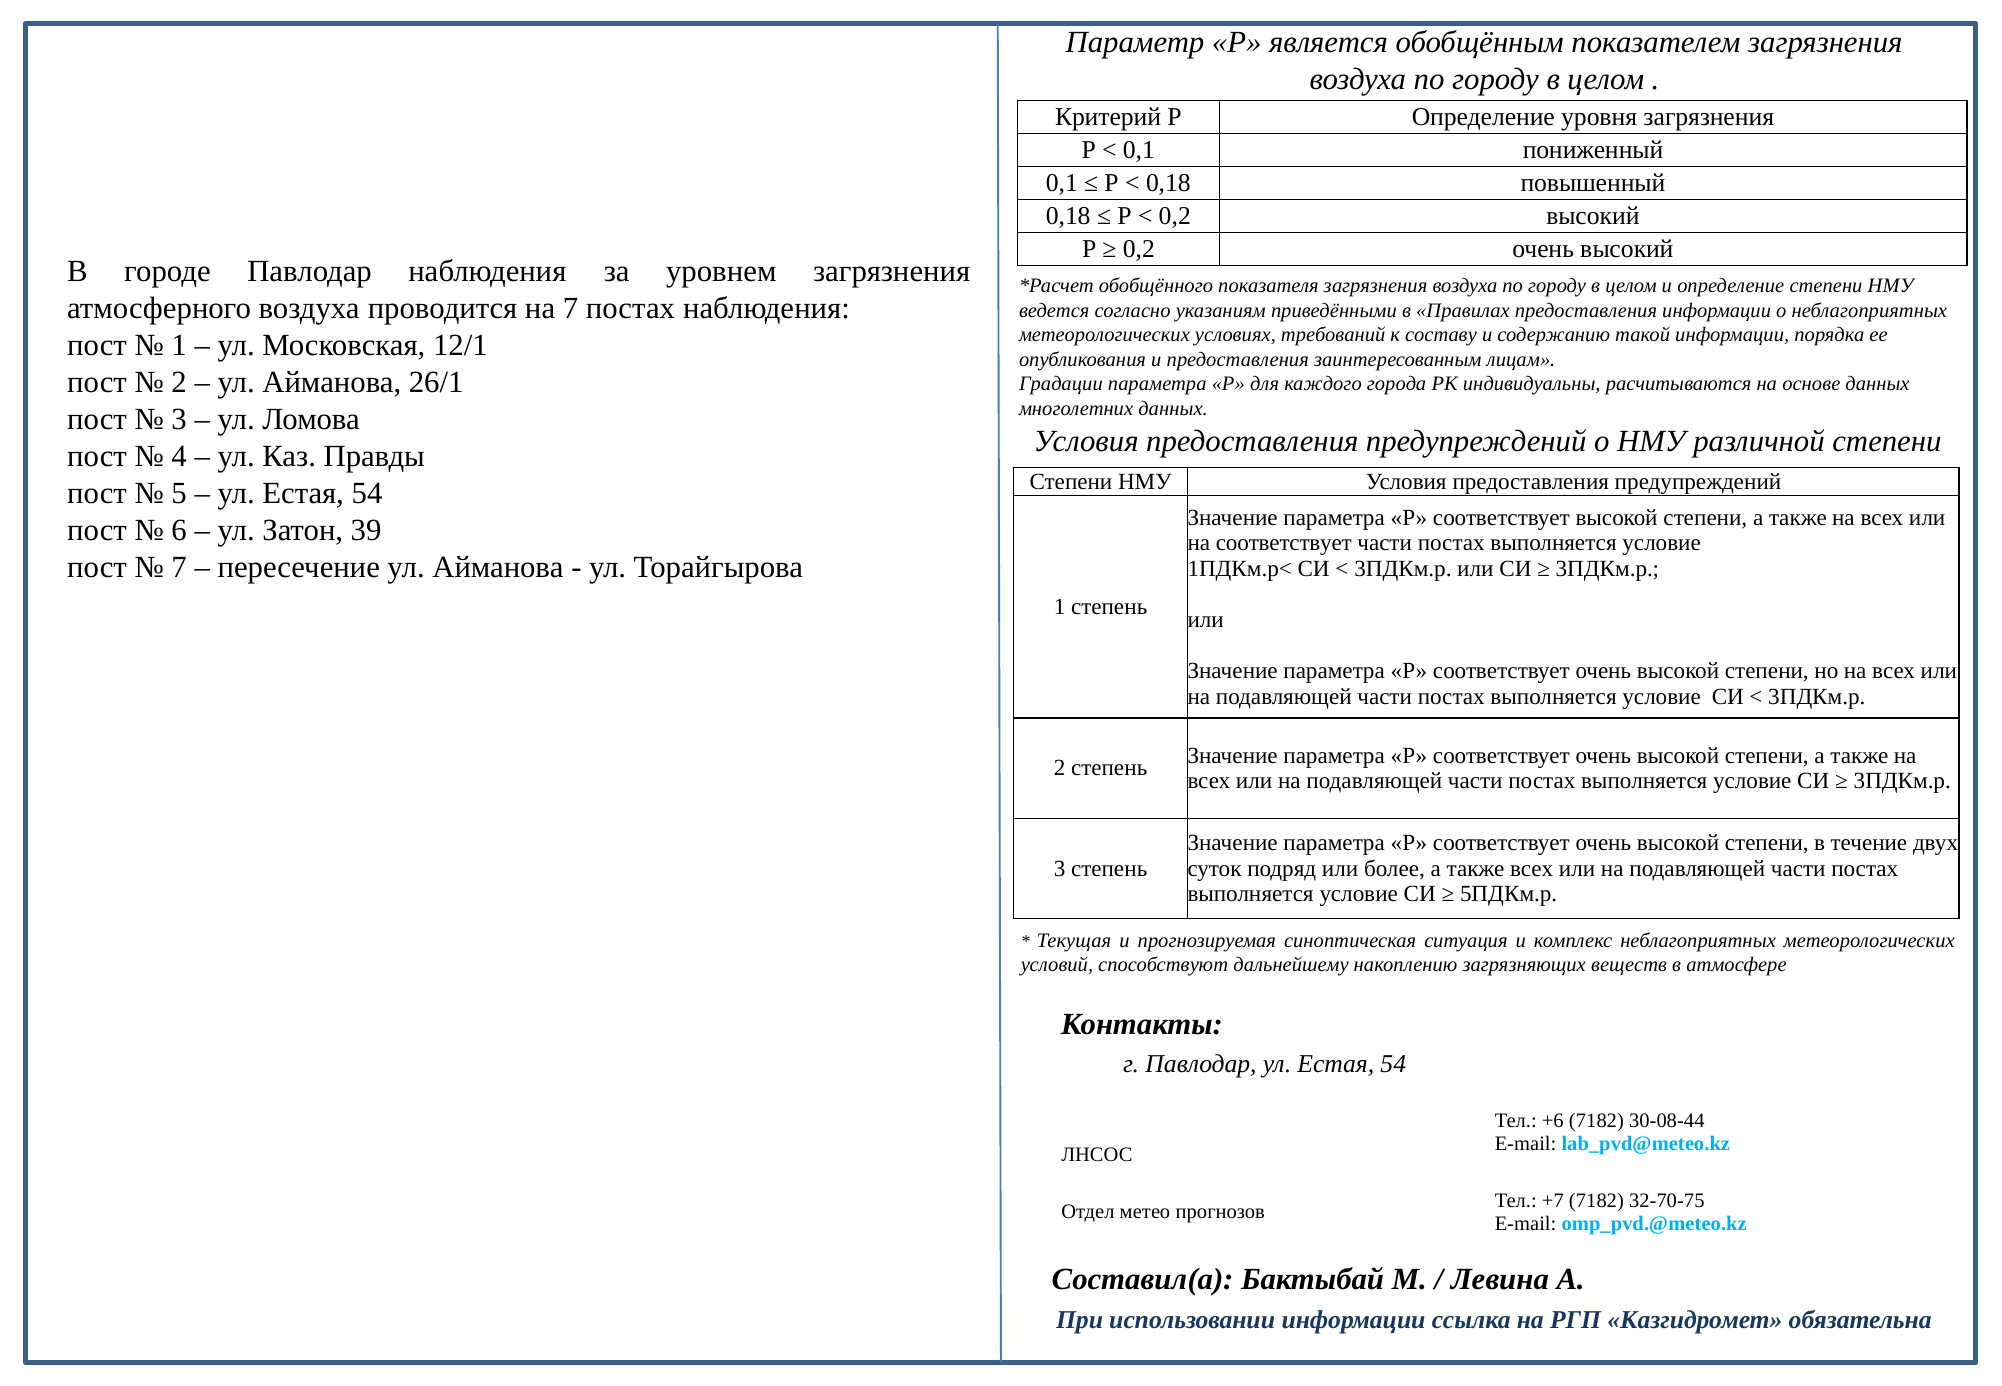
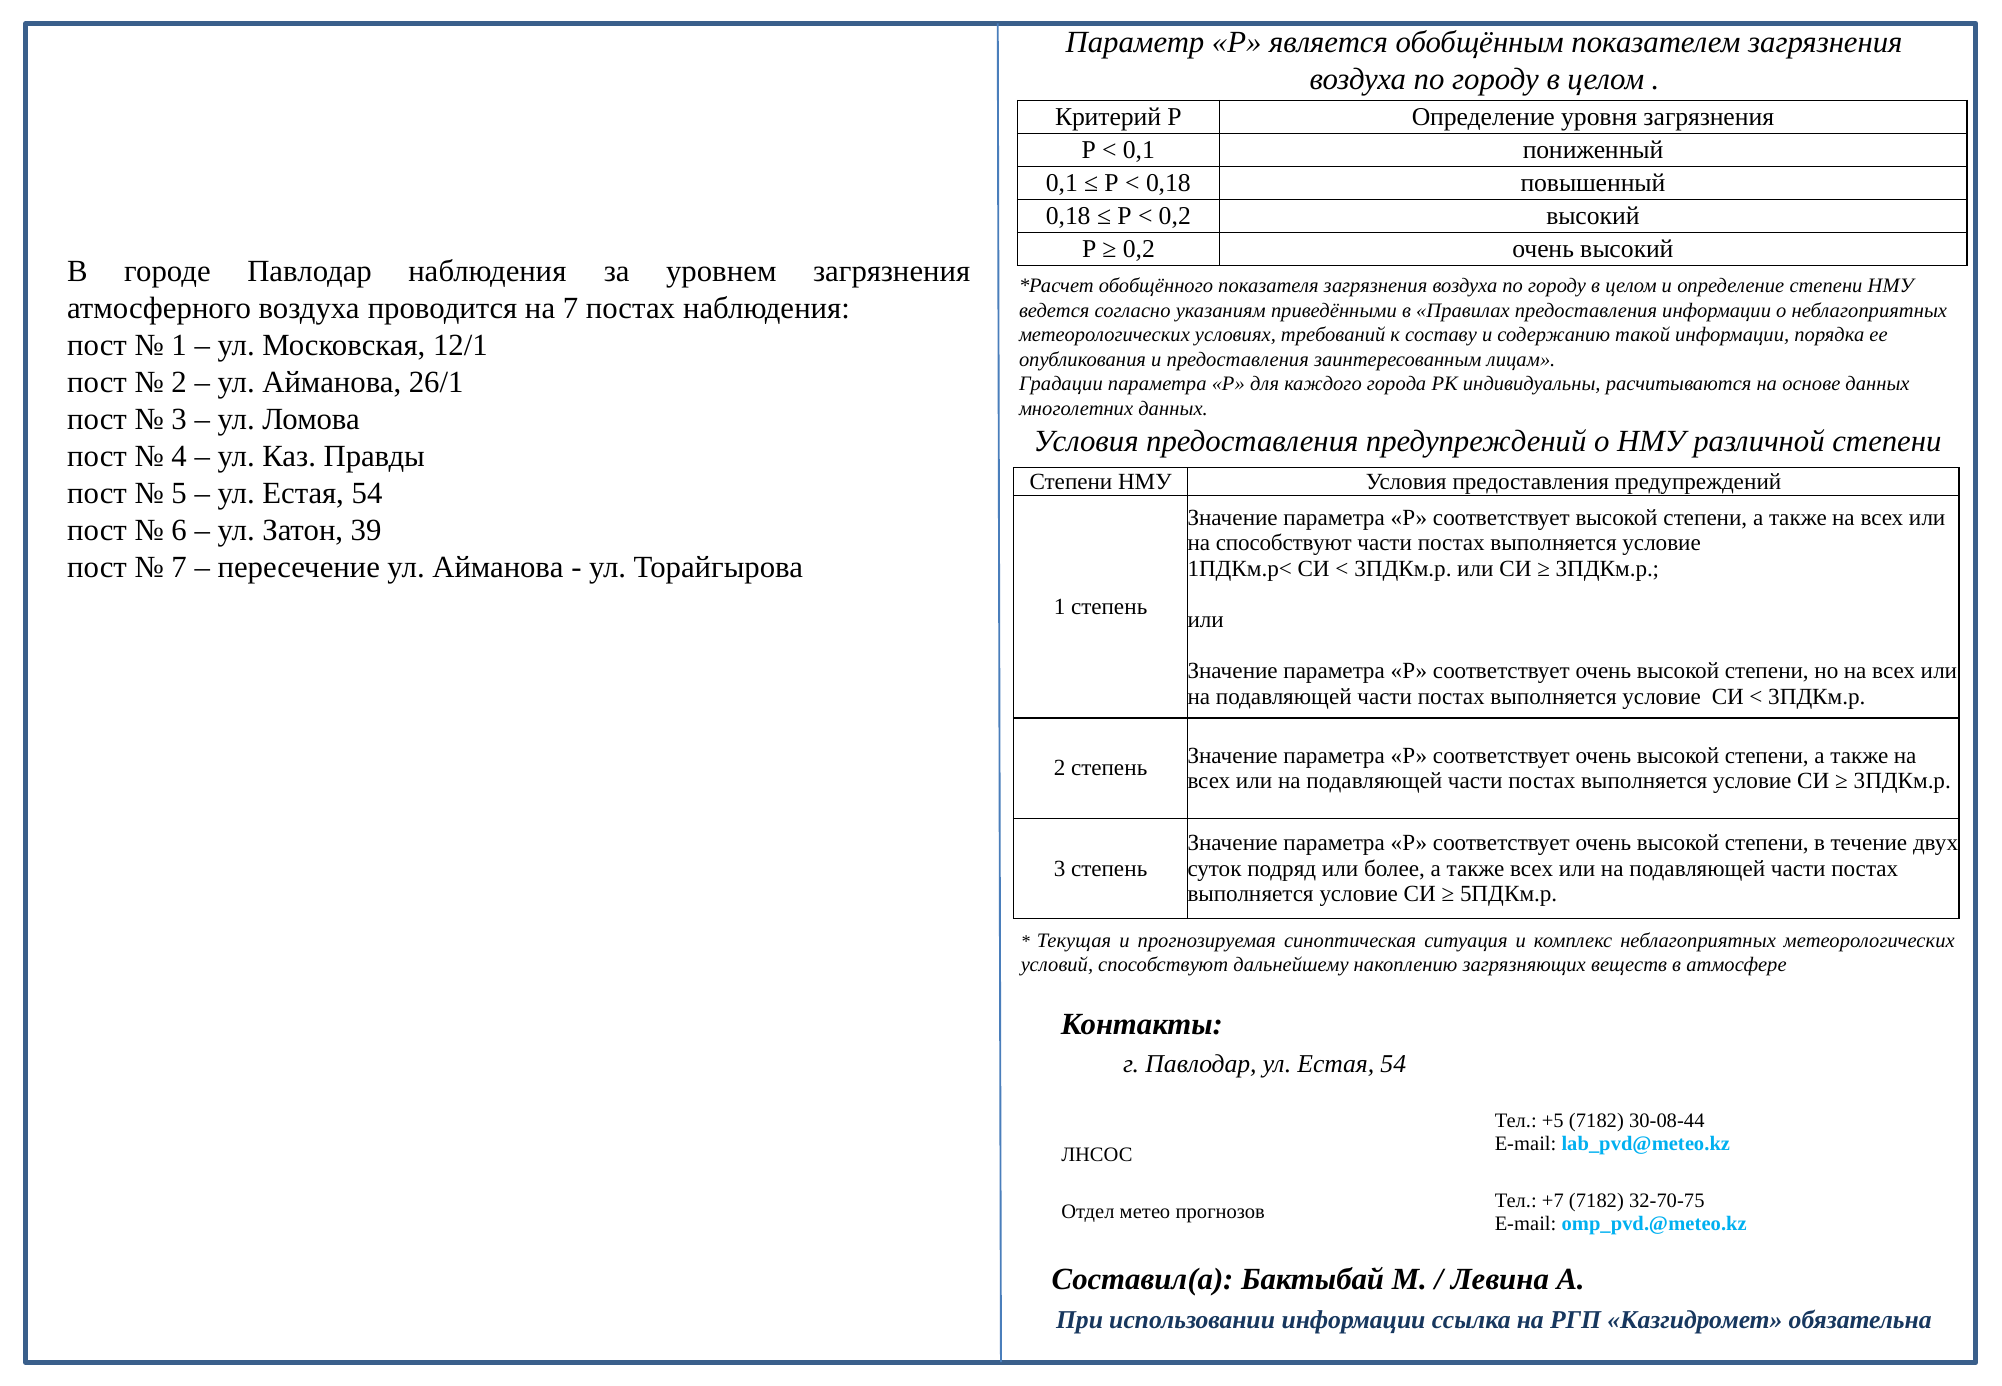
на соответствует: соответствует -> способствуют (1284, 543)
+6: +6 -> +5 (1553, 1121)
